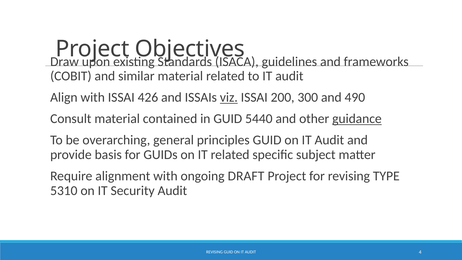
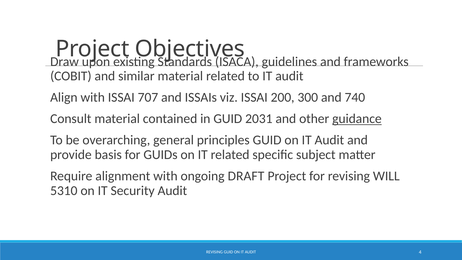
426: 426 -> 707 (148, 97)
viz underline: present -> none (229, 97)
490: 490 -> 740 (355, 97)
5440: 5440 -> 2031 (259, 119)
TYPE: TYPE -> WILL (386, 176)
